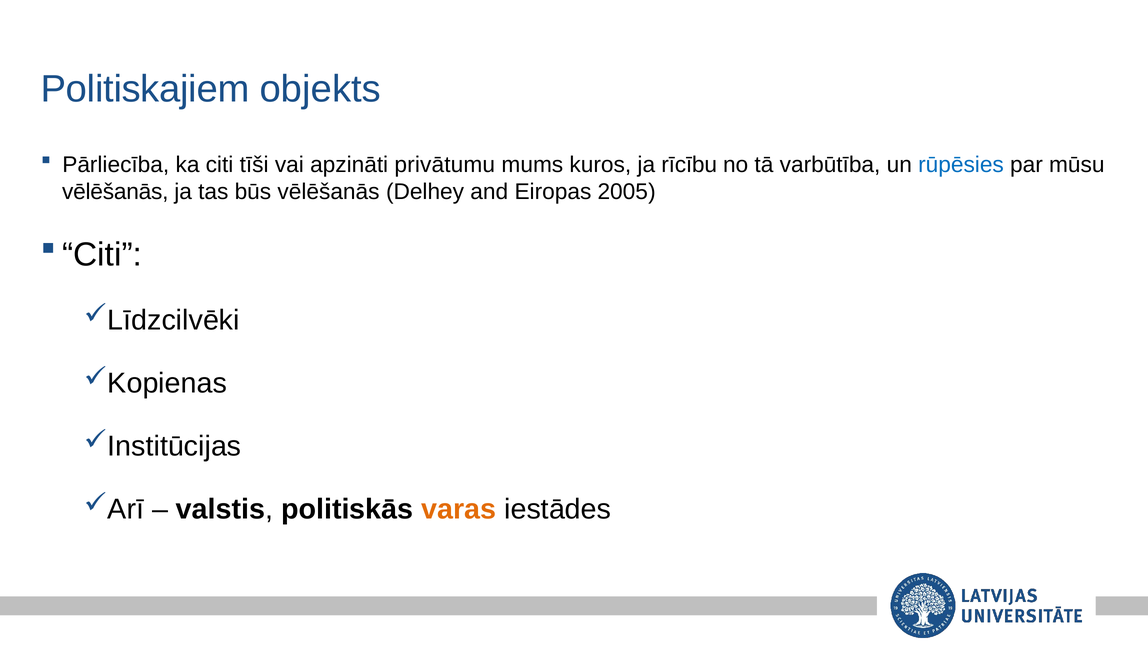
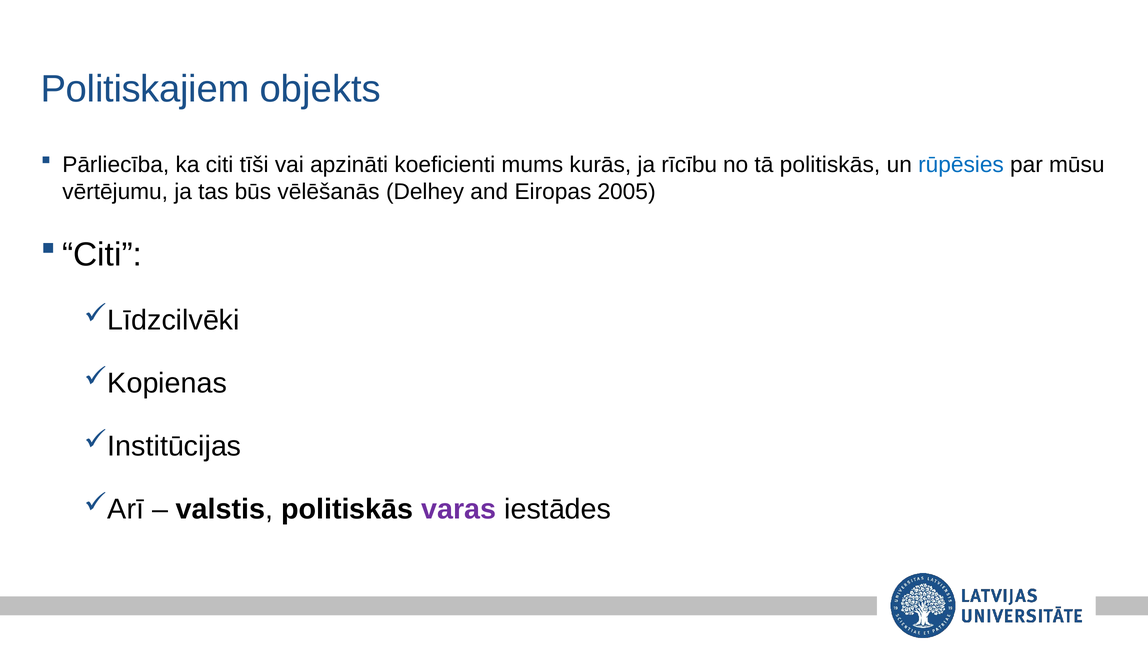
privātumu: privātumu -> koeficienti (445, 165)
kuros: kuros -> kurās (600, 165)
tā varbūtība: varbūtība -> politiskās (830, 165)
vēlēšanās: vēlēšanās -> vērtējumu (115, 192)
varas colour: orange -> purple (459, 510)
